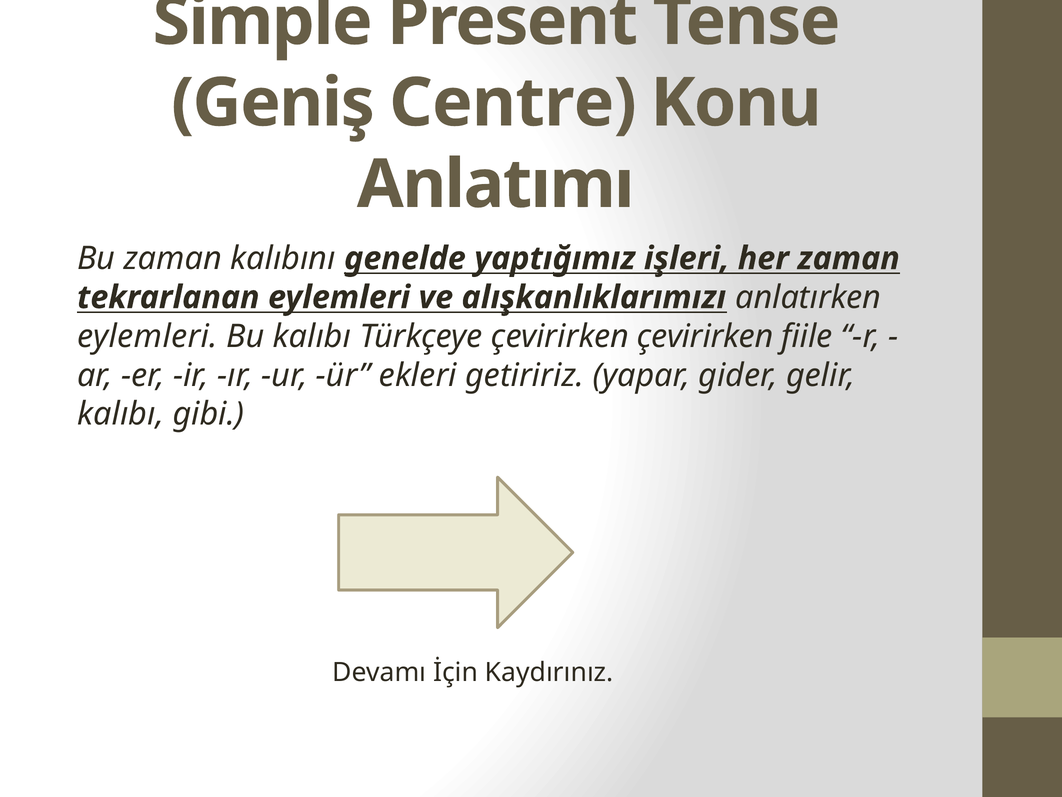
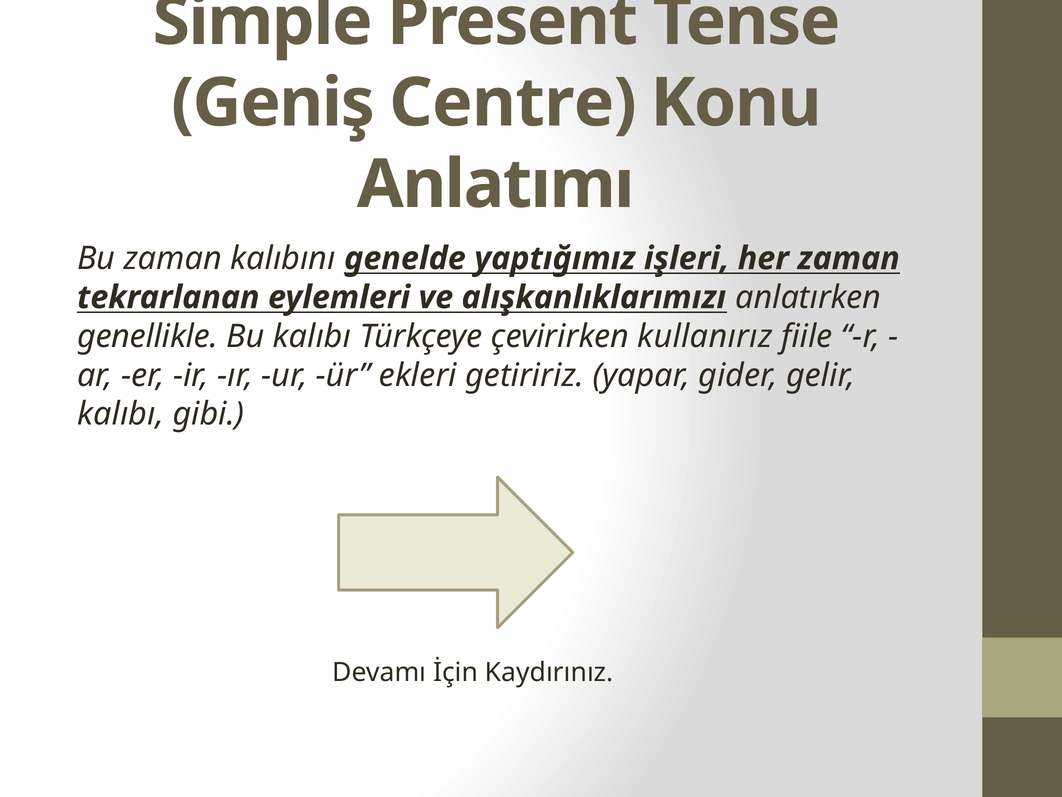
eylemleri: eylemleri -> genellikle (148, 336)
çevirirken çevirirken: çevirirken -> kullanırız (705, 336)
